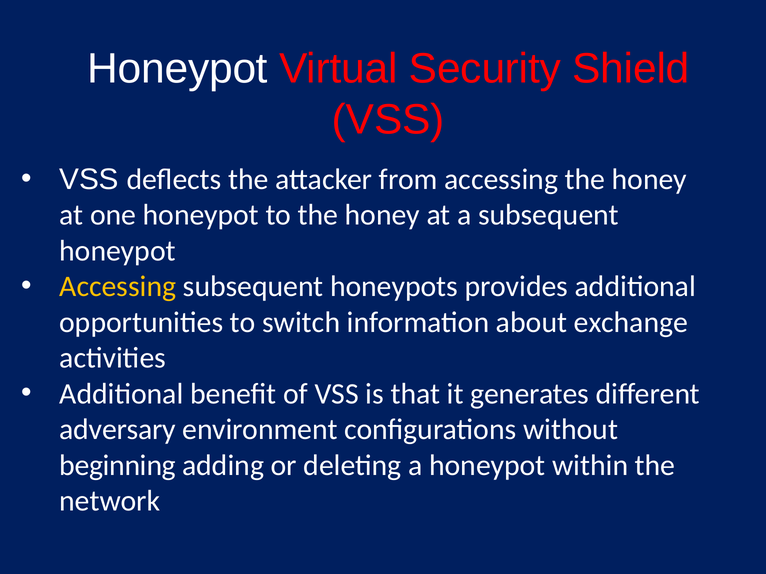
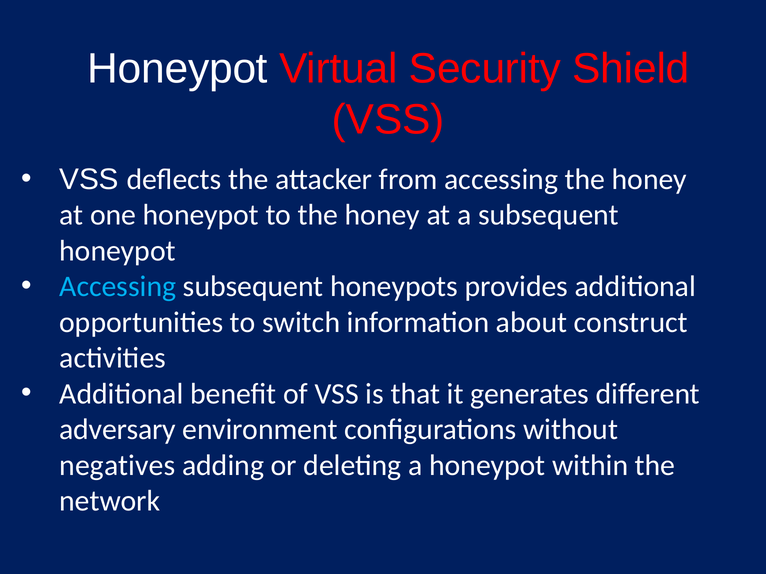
Accessing colour: yellow -> light blue (118, 287)
exchange: exchange -> construct (631, 323)
beginning: beginning -> negatives (117, 466)
